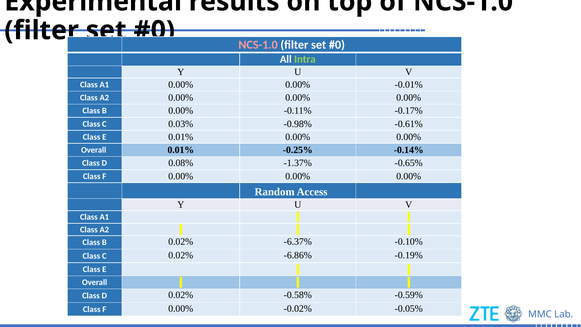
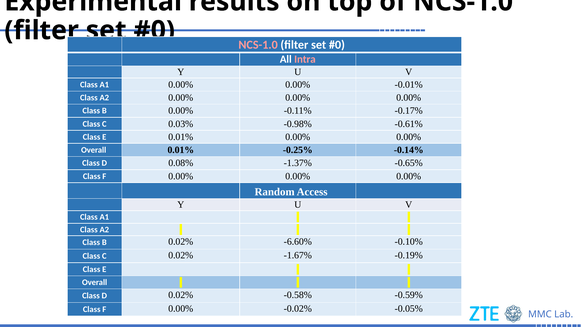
Intra colour: light green -> pink (305, 59)
-6.37%: -6.37% -> -6.60% (298, 242)
-6.86%: -6.86% -> -1.67% (298, 255)
